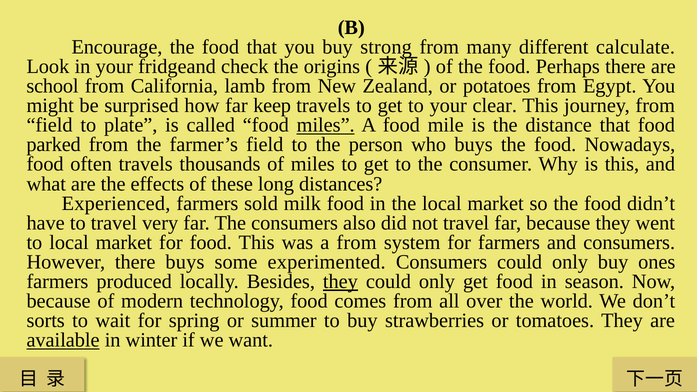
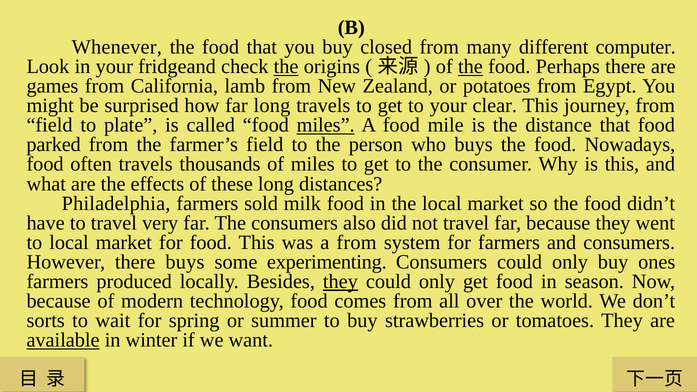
Encourage: Encourage -> Whenever (117, 47)
strong: strong -> closed (386, 47)
calculate: calculate -> computer (636, 47)
the underline: none -> present (286, 67)
the underline: none -> present (470, 67)
school: school -> games (52, 86)
far keep: keep -> long (272, 106)
Experienced: Experienced -> Philadelphia (116, 203)
experimented: experimented -> experimenting (327, 262)
